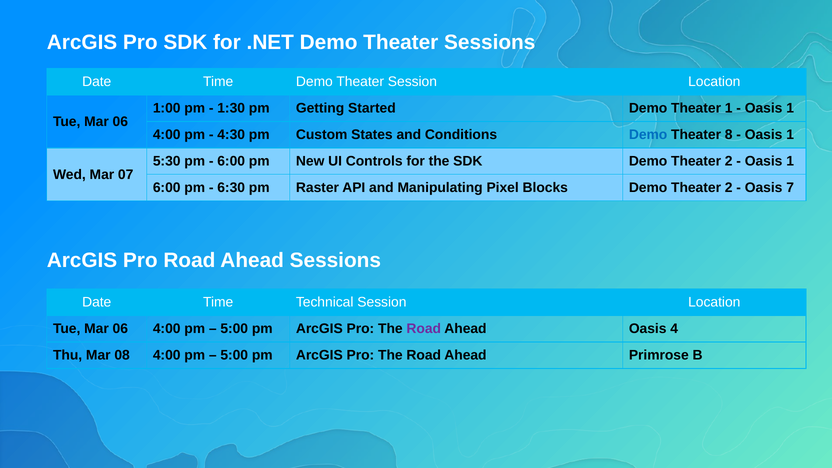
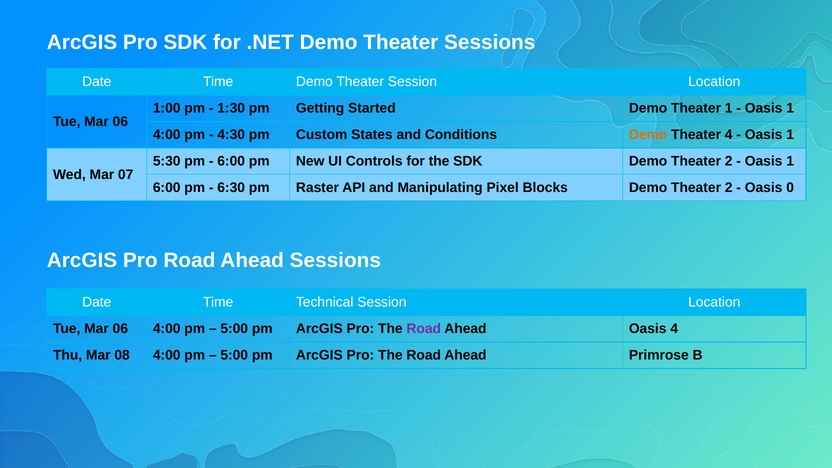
Demo colour: blue -> orange (648, 135)
Theater 8: 8 -> 4 (729, 135)
7: 7 -> 0 (790, 188)
